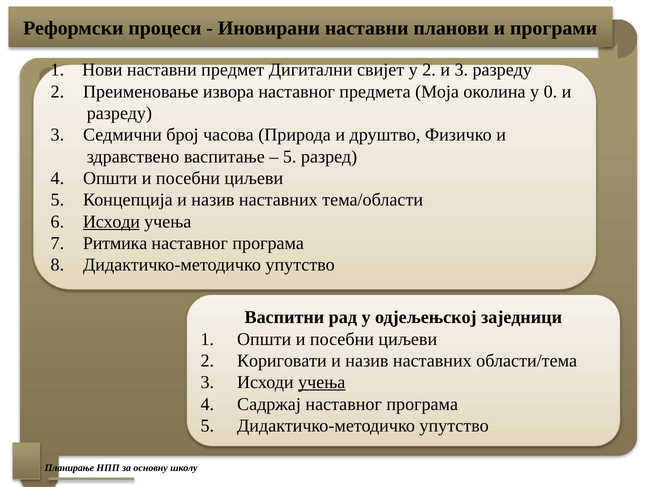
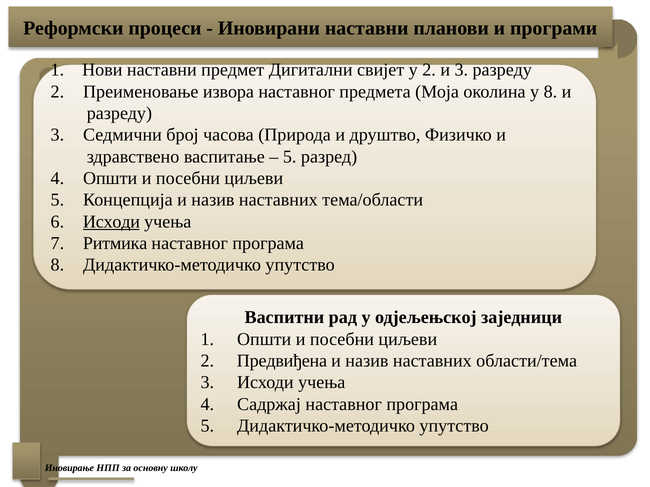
у 0: 0 -> 8 (550, 92)
Кориговати: Кориговати -> Предвиђена (282, 361)
учења underline: present -> none (322, 383)
Планирање: Планирање -> Иновирање (69, 469)
